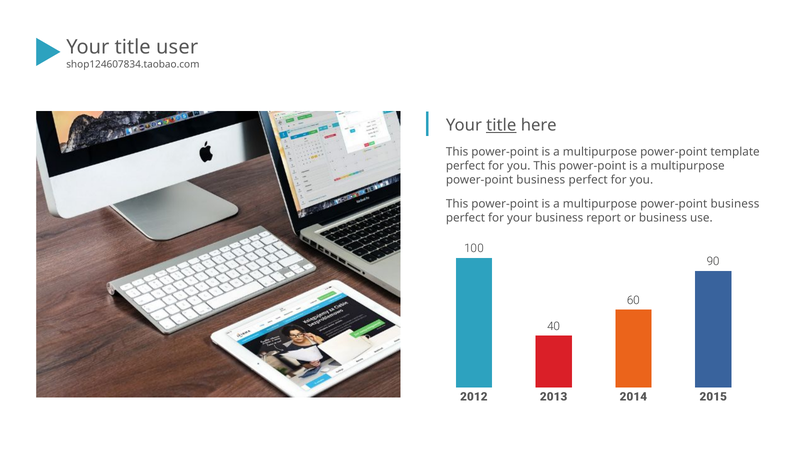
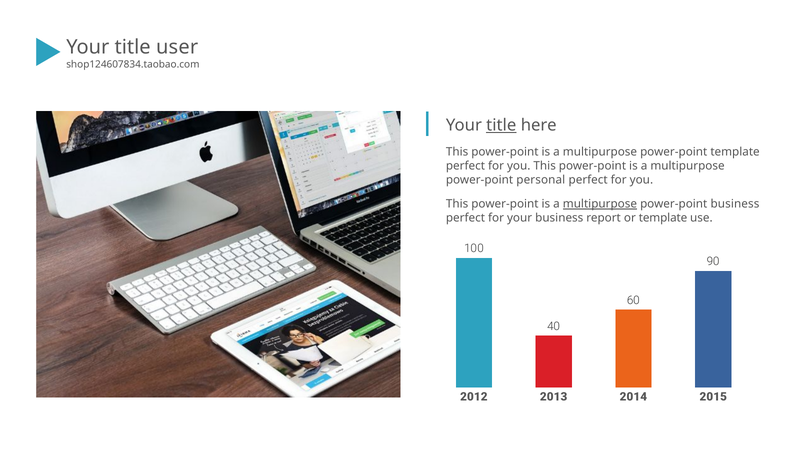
business: business -> personal (541, 180)
multipurpose underline: none -> present (600, 204)
or business: business -> template (663, 218)
